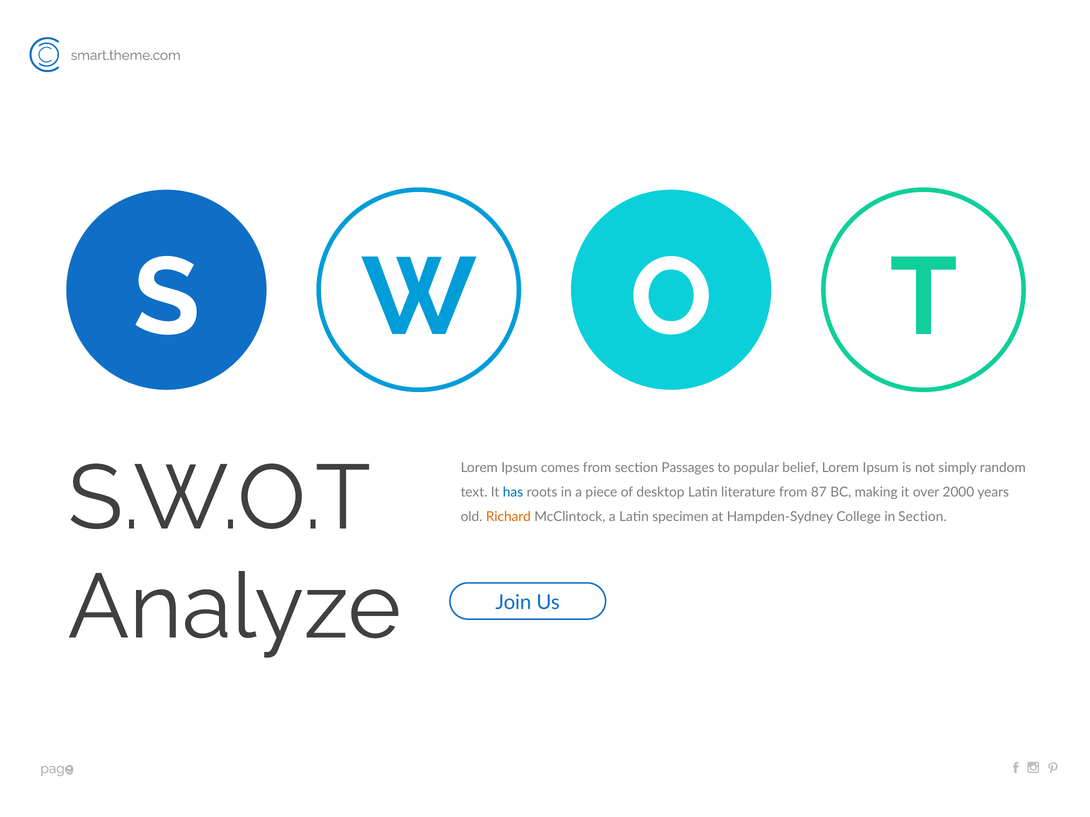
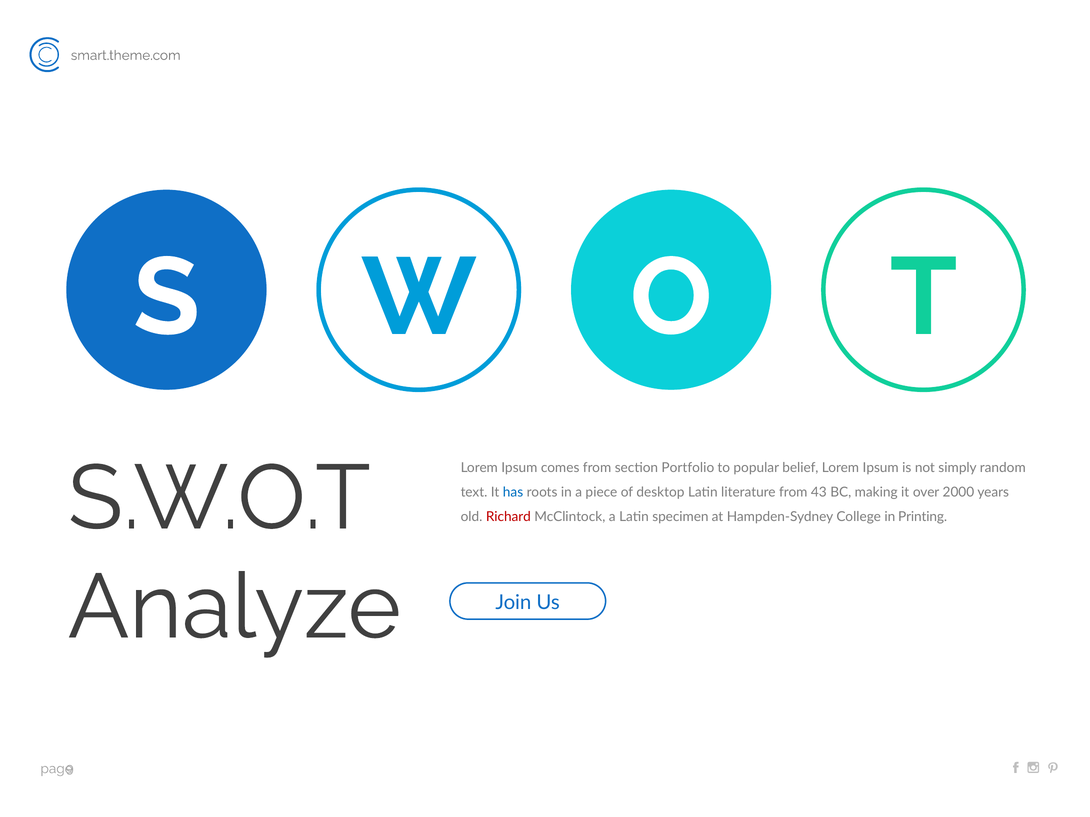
Passages: Passages -> Portfolio (688, 468)
87: 87 -> 43 (819, 493)
Richard colour: orange -> red (508, 517)
in Section: Section -> Printing (923, 517)
